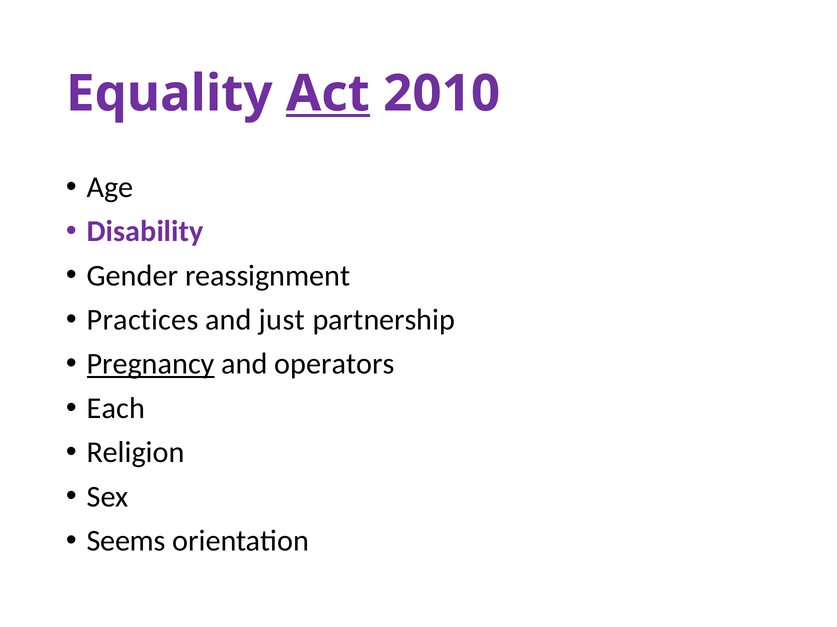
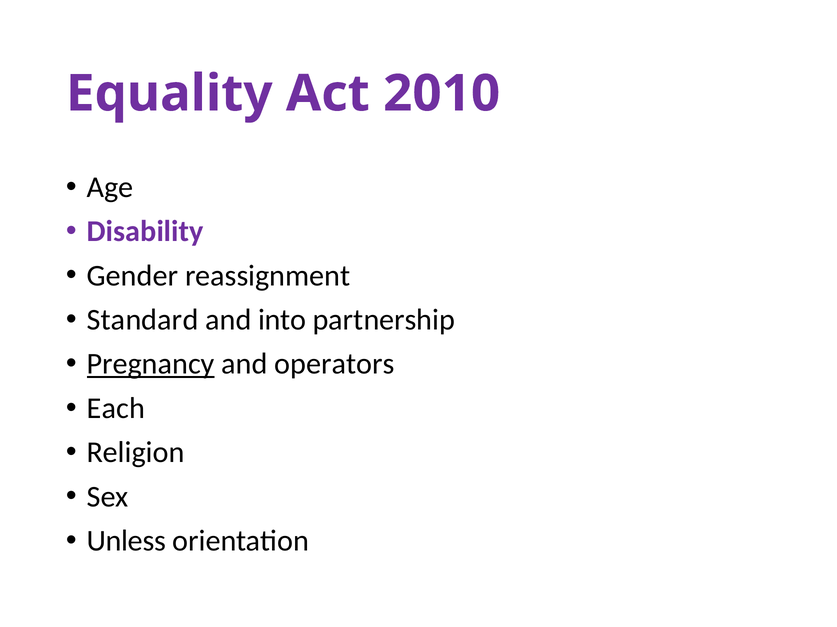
Act underline: present -> none (328, 94)
Practices: Practices -> Standard (143, 320)
just: just -> into (282, 320)
Seems: Seems -> Unless (126, 541)
